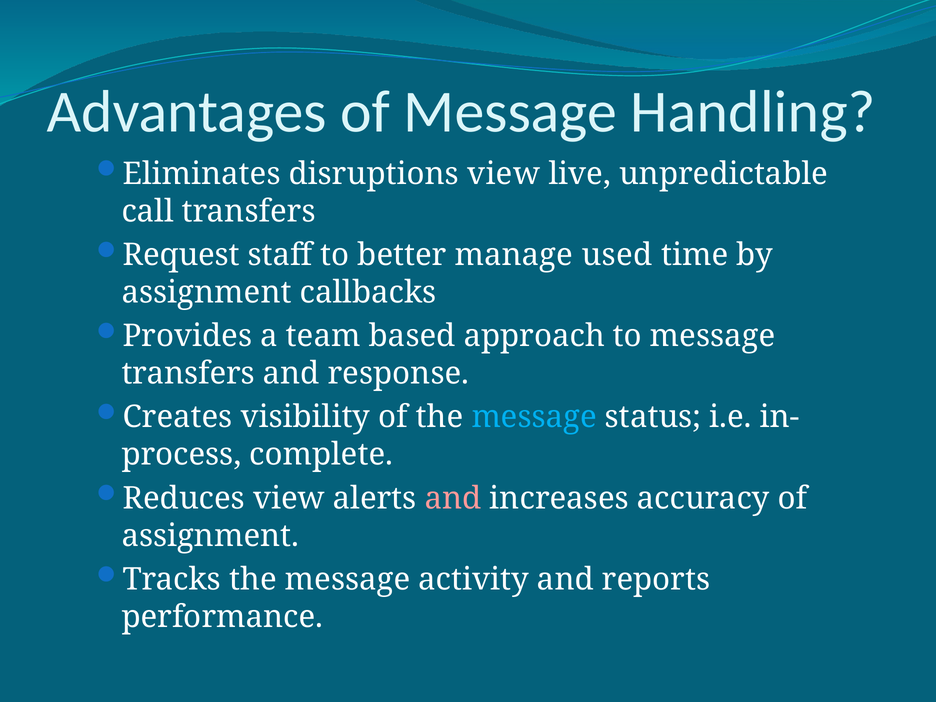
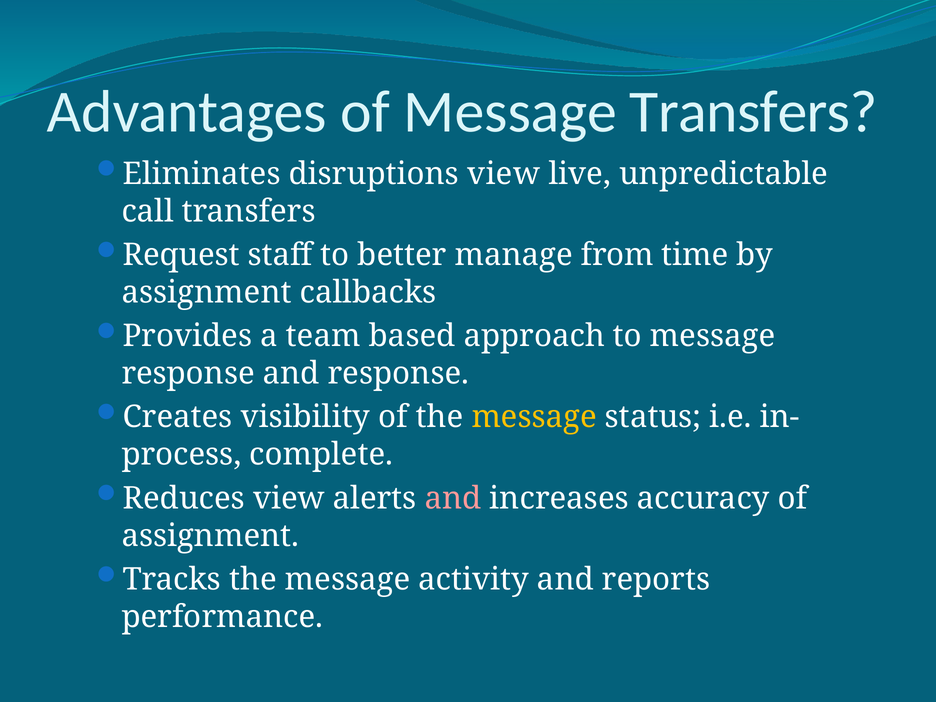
Message Handling: Handling -> Transfers (753, 112)
used: used -> from (617, 255)
transfers: transfers -> response (188, 373)
message colour: light blue -> yellow (534, 417)
